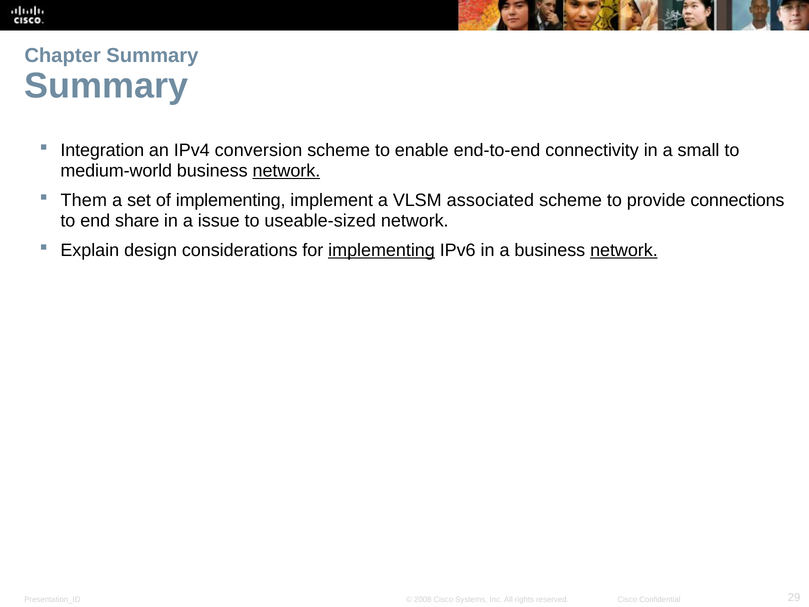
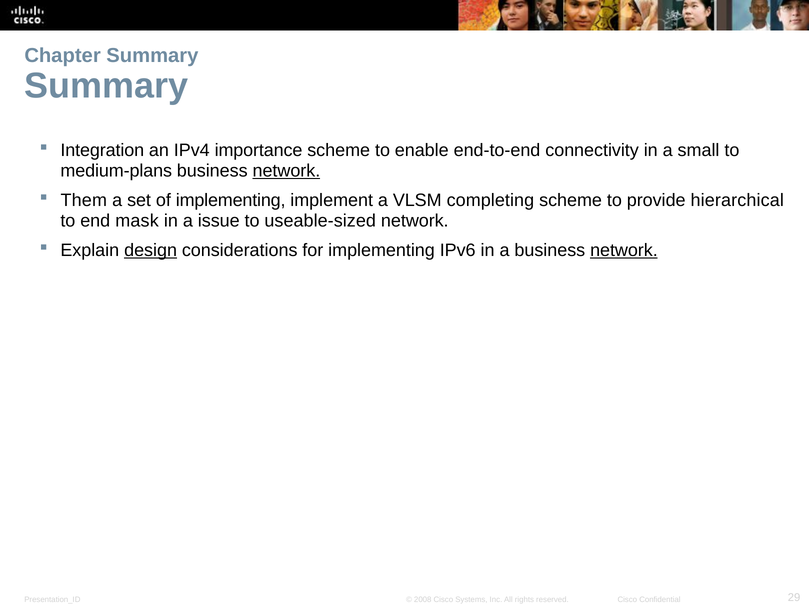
conversion: conversion -> importance (259, 150)
medium-world: medium-world -> medium-plans (116, 171)
associated: associated -> completing (490, 200)
connections: connections -> hierarchical (737, 200)
share: share -> mask (137, 221)
design underline: none -> present (151, 250)
implementing underline: present -> none (382, 250)
